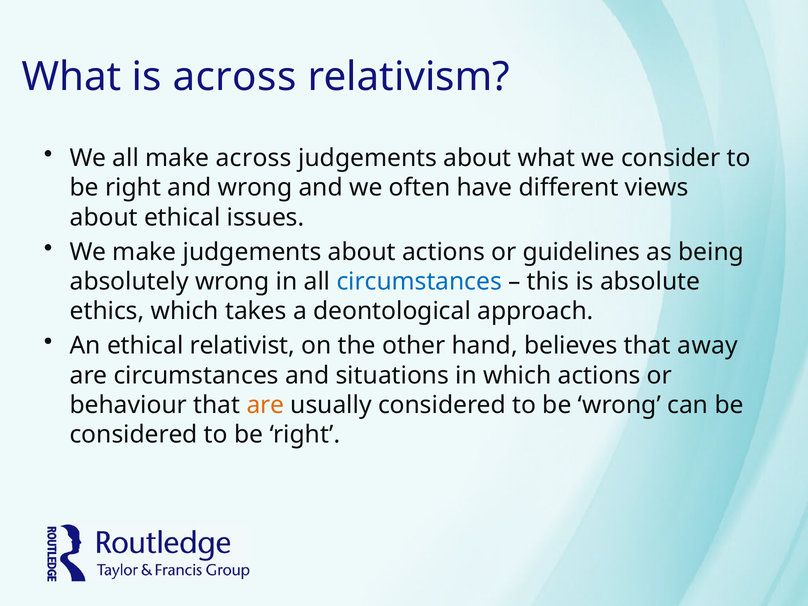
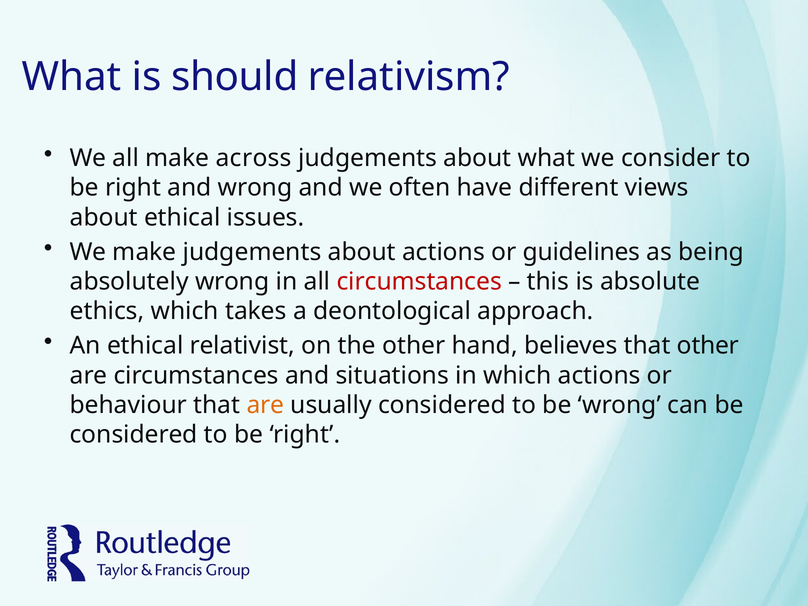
is across: across -> should (235, 77)
circumstances colour: blue -> red (419, 282)
that away: away -> other (708, 346)
